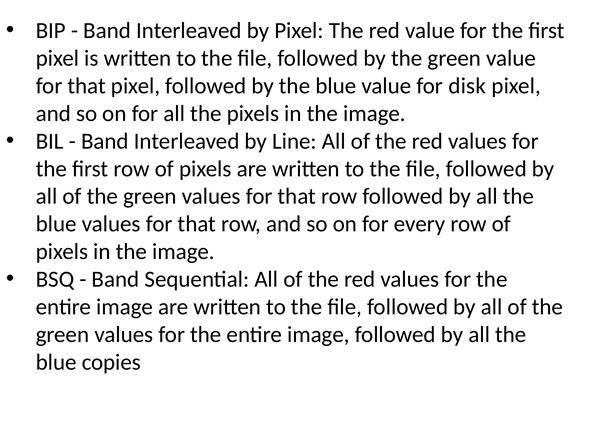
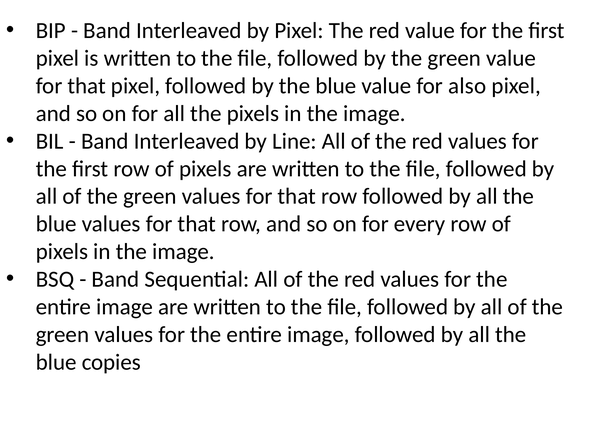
disk: disk -> also (467, 86)
